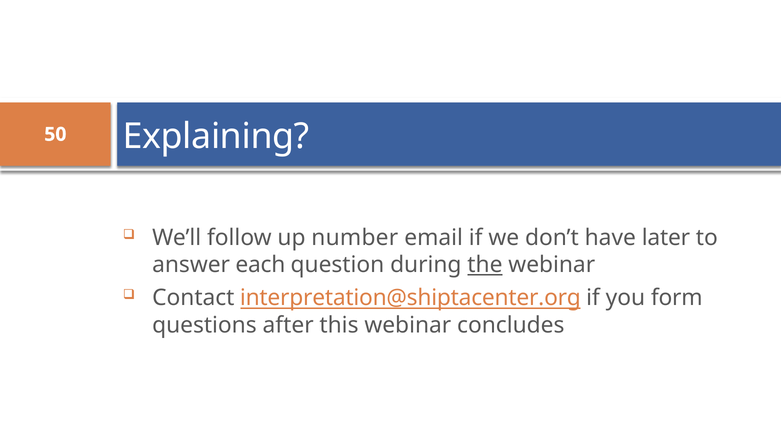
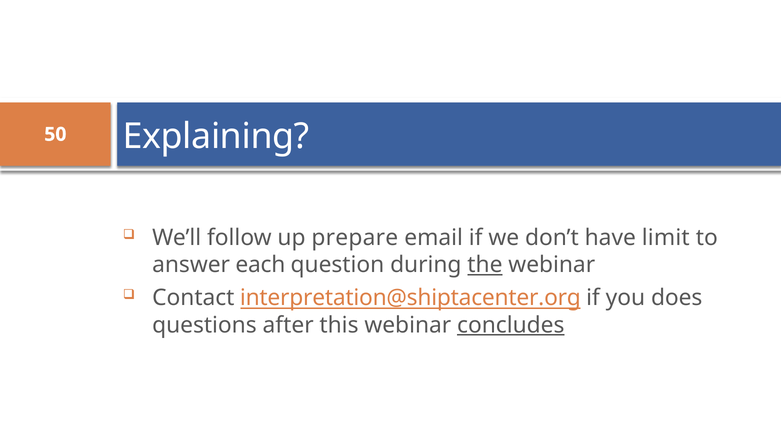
number: number -> prepare (355, 238)
later: later -> limit (666, 238)
form: form -> does (677, 298)
concludes underline: none -> present (511, 325)
